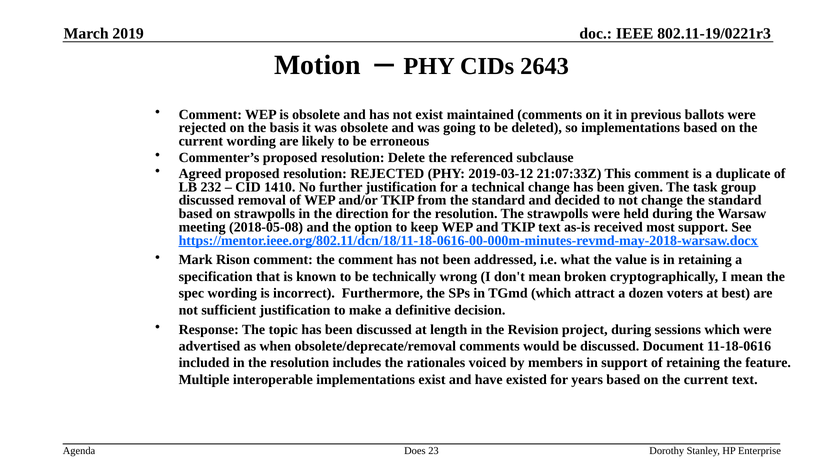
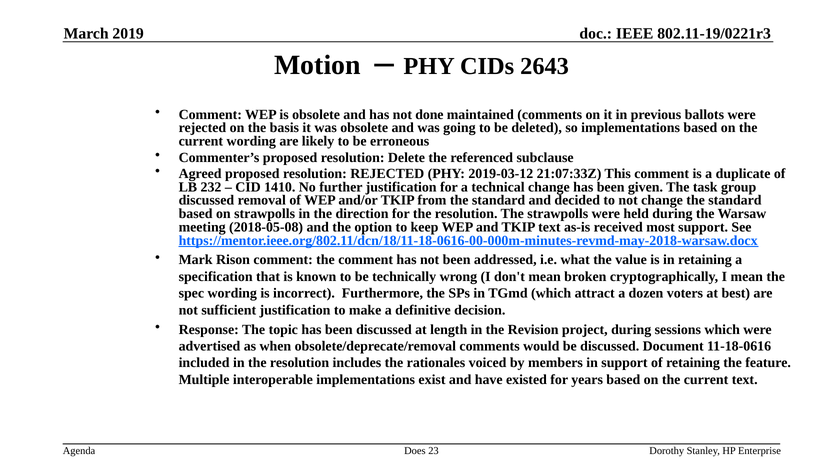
not exist: exist -> done (429, 115)
